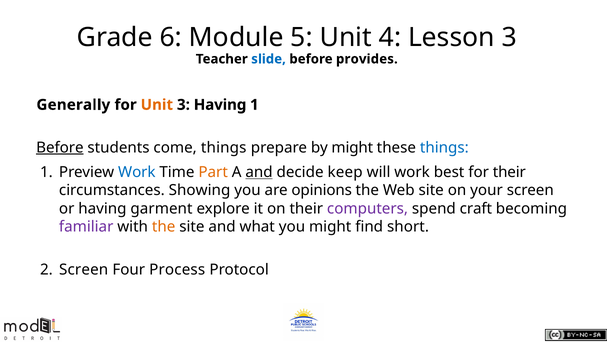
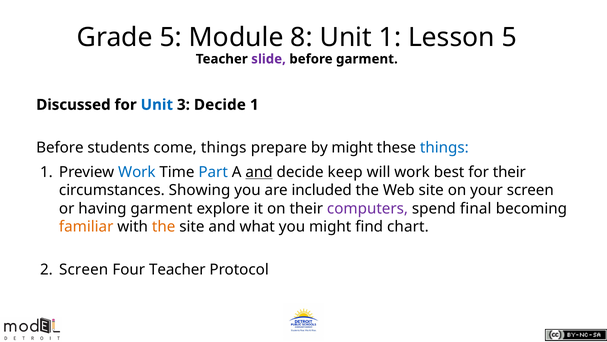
Grade 6: 6 -> 5 (171, 37)
5: 5 -> 8 (302, 37)
Unit 4: 4 -> 1 (390, 37)
Lesson 3: 3 -> 5 (509, 37)
slide colour: blue -> purple (269, 59)
before provides: provides -> garment (367, 59)
Generally: Generally -> Discussed (73, 105)
Unit colour: orange -> blue (157, 105)
3 Having: Having -> Decide (220, 105)
Before underline: present -> none (60, 147)
Part colour: orange -> blue (213, 172)
opinions: opinions -> included (322, 190)
craft: craft -> final (476, 208)
familiar colour: purple -> orange (86, 227)
short: short -> chart (408, 227)
Four Process: Process -> Teacher (177, 269)
